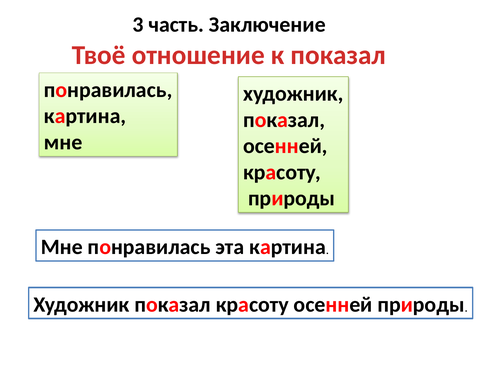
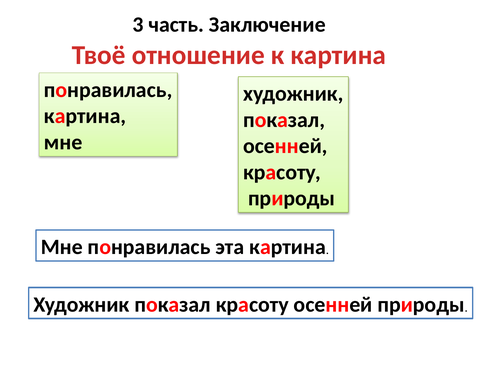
к показал: показал -> картина (338, 55)
